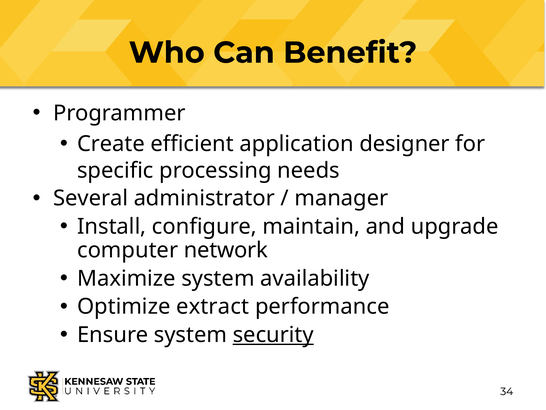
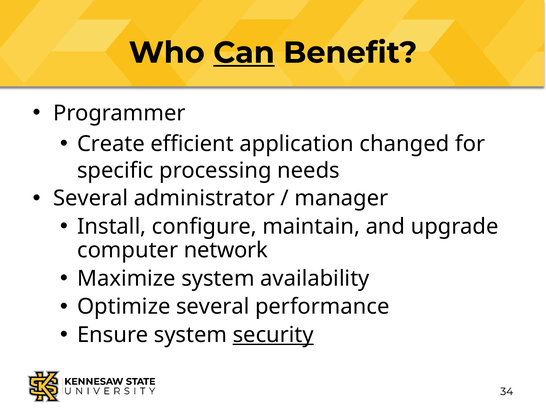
Can underline: none -> present (244, 53)
designer: designer -> changed (404, 144)
Optimize extract: extract -> several (213, 306)
